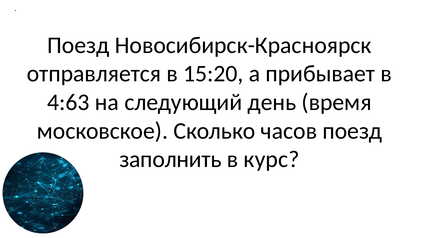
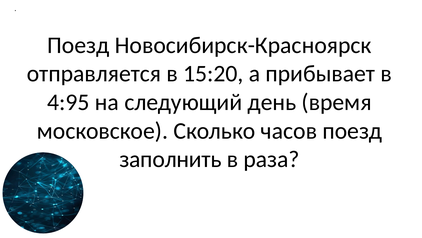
4:63: 4:63 -> 4:95 (68, 102)
курс: курс -> раза (272, 159)
